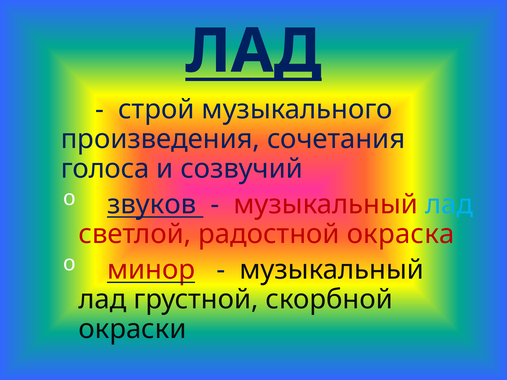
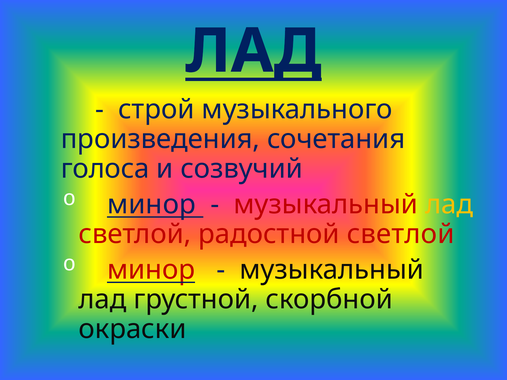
звуков: звуков -> минор (152, 205)
лад colour: light blue -> yellow (449, 205)
радостной окраска: окраска -> светлой (401, 234)
